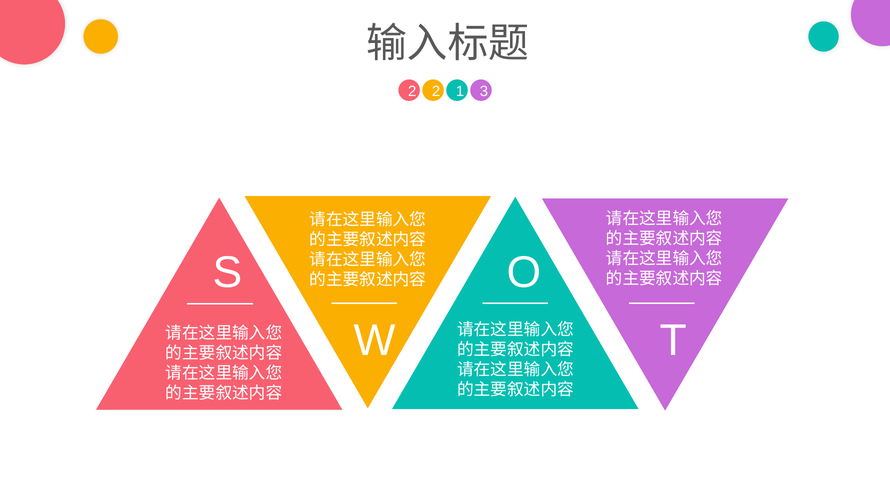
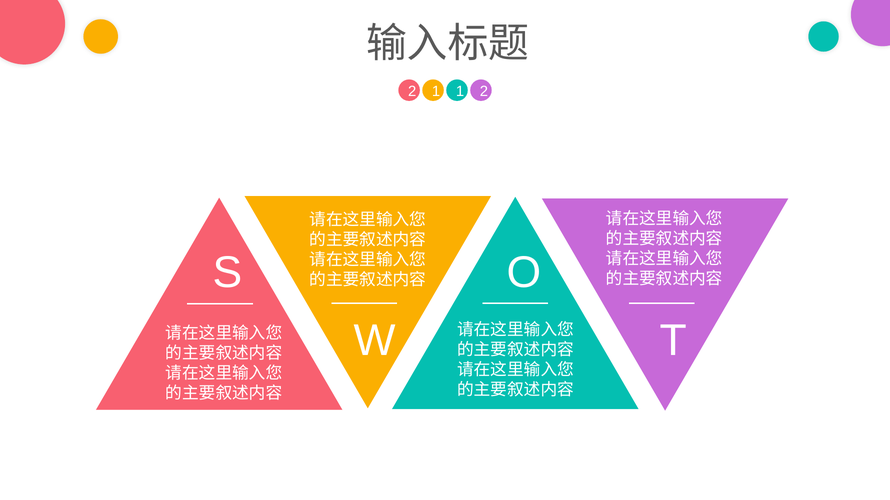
2 2: 2 -> 1 (436, 91)
1 3: 3 -> 2 (484, 91)
